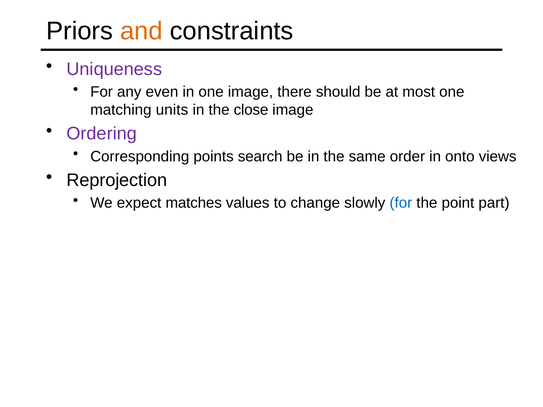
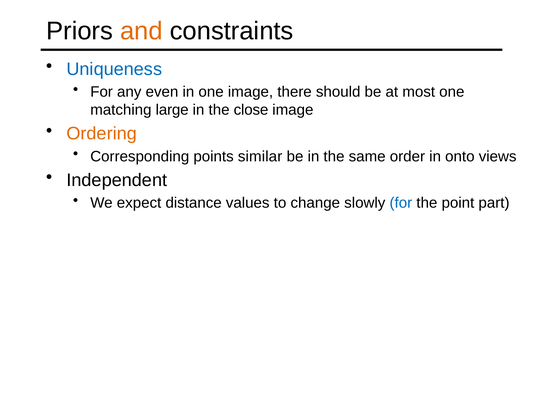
Uniqueness colour: purple -> blue (114, 69)
units: units -> large (172, 110)
Ordering colour: purple -> orange (102, 134)
search: search -> similar (260, 156)
Reprojection: Reprojection -> Independent (117, 180)
matches: matches -> distance (194, 203)
